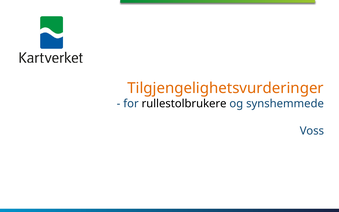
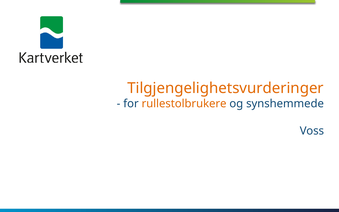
rullestolbrukere colour: black -> orange (184, 104)
